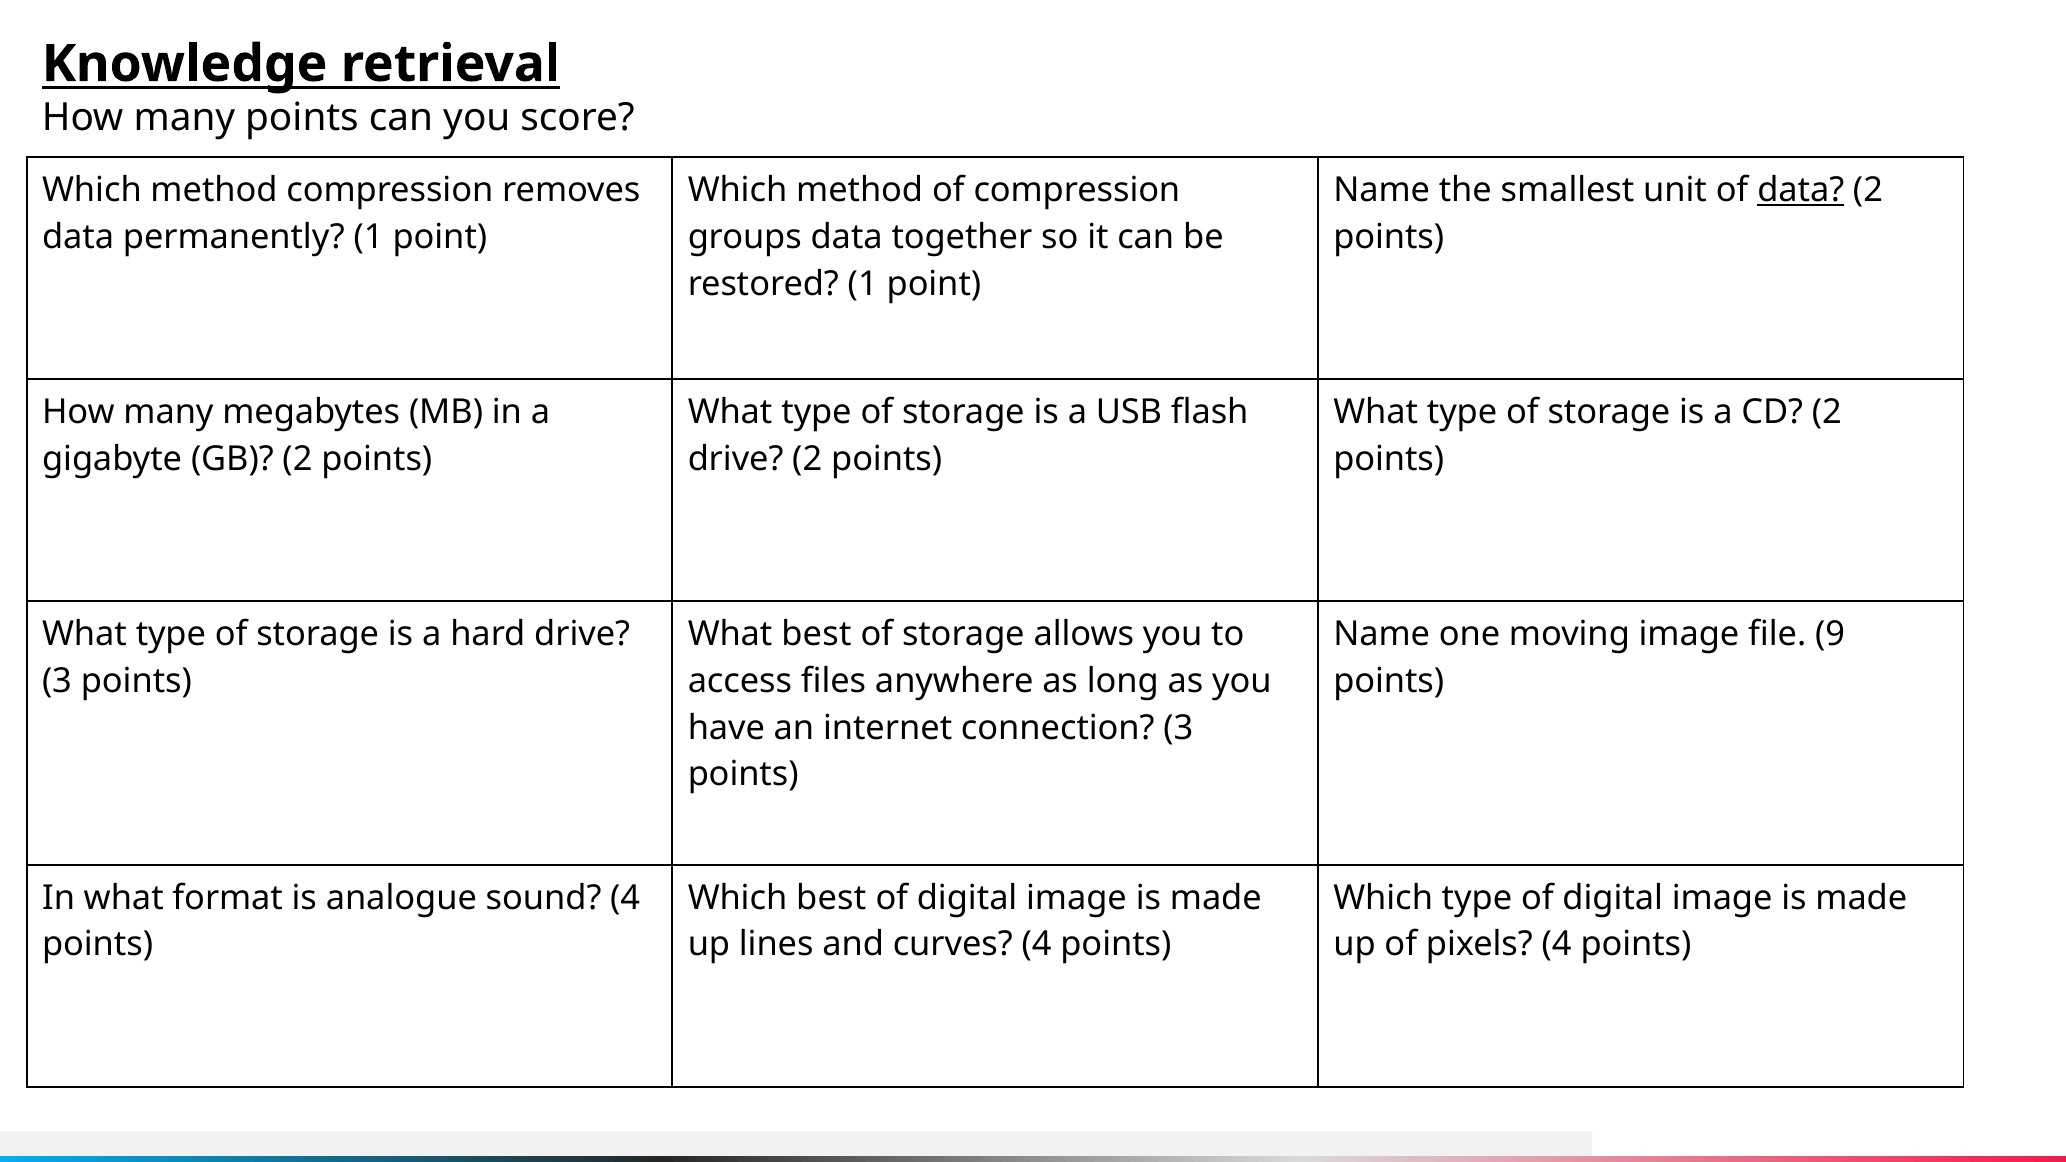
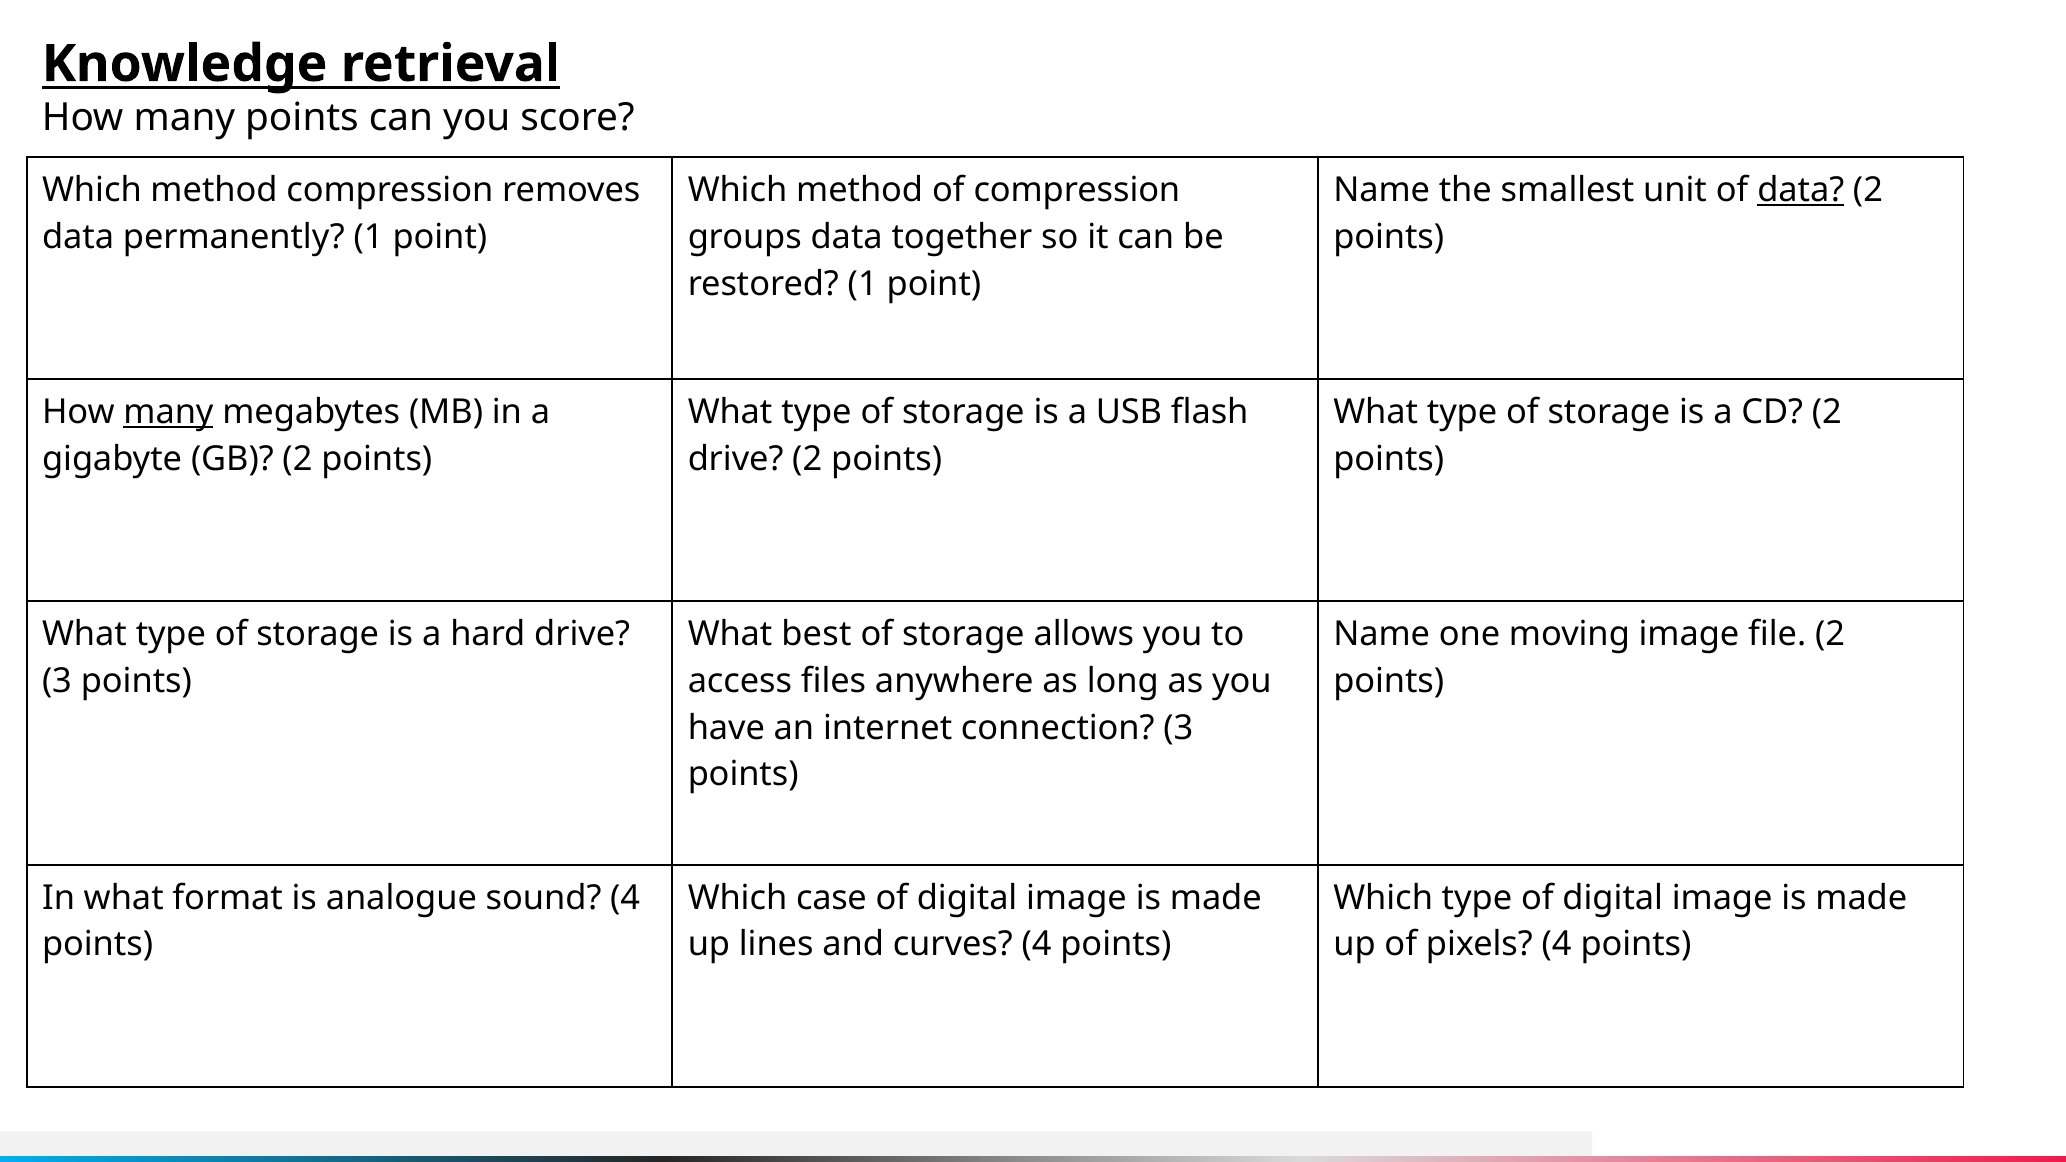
many underline: none -> present (168, 412)
file 9: 9 -> 2 (1830, 634)
Which best: best -> case (831, 898)
